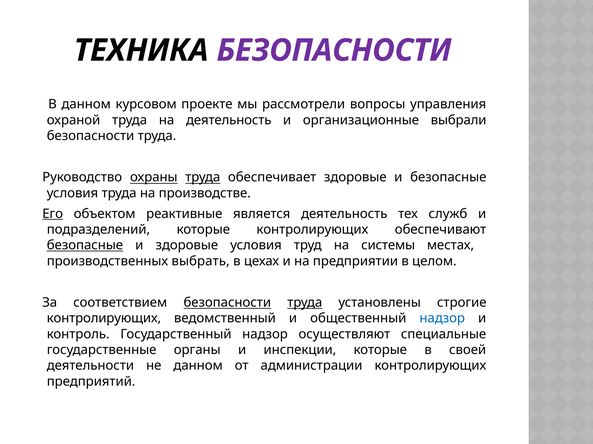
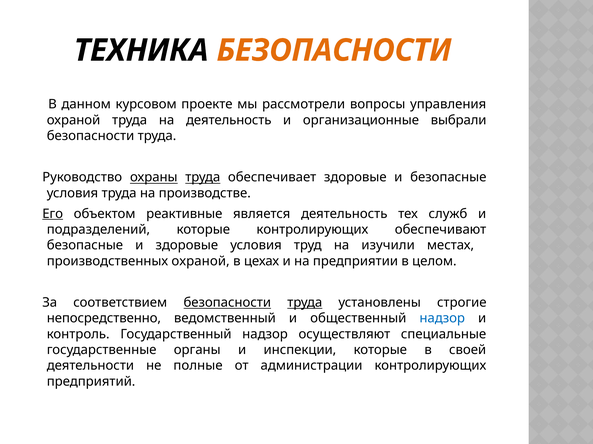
БЕЗОПАСНОСТИ colour: purple -> orange (334, 50)
безопасные underline: present -> none (85, 246)
системы: системы -> изучили (388, 246)
производственных выбрать: выбрать -> охраной (201, 262)
контролирующих: контролирующих -> непосредственно (104, 319)
не данном: данном -> полные (198, 366)
